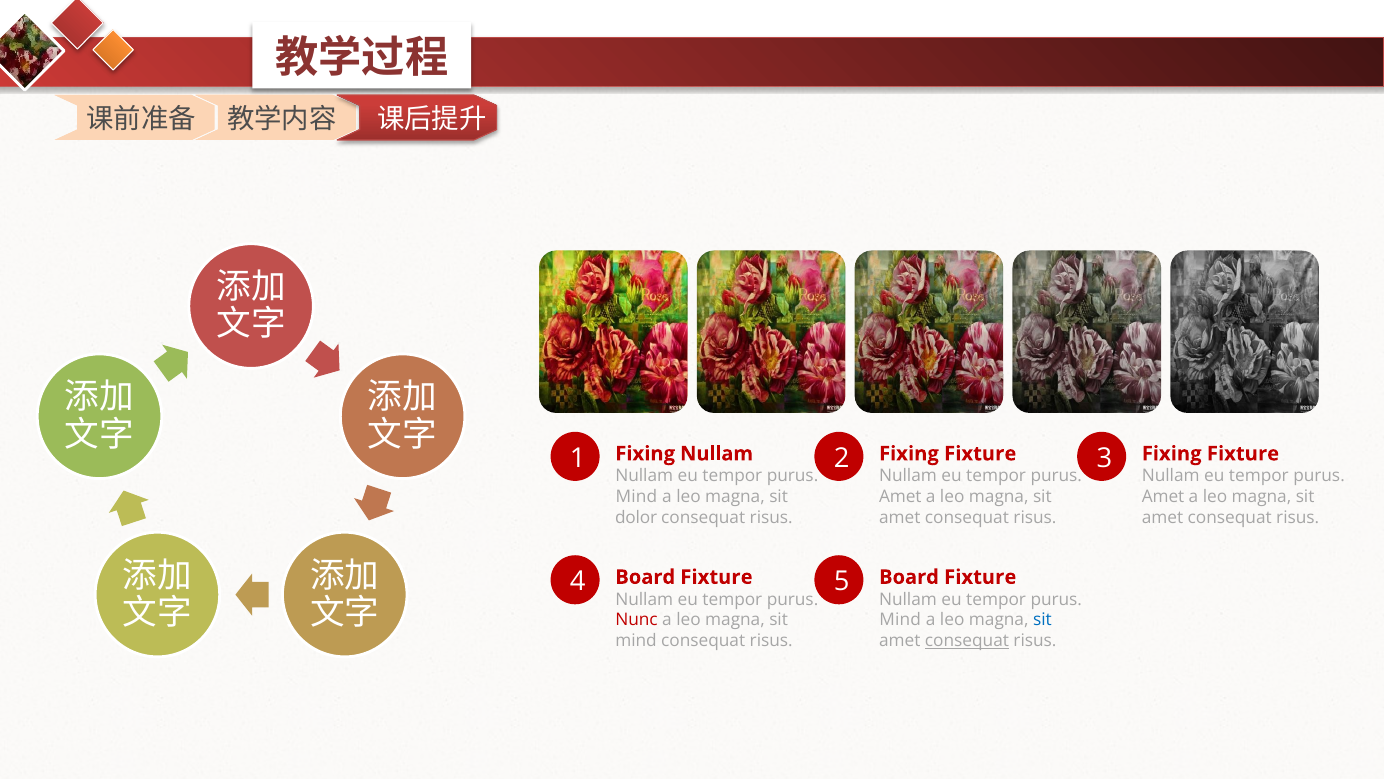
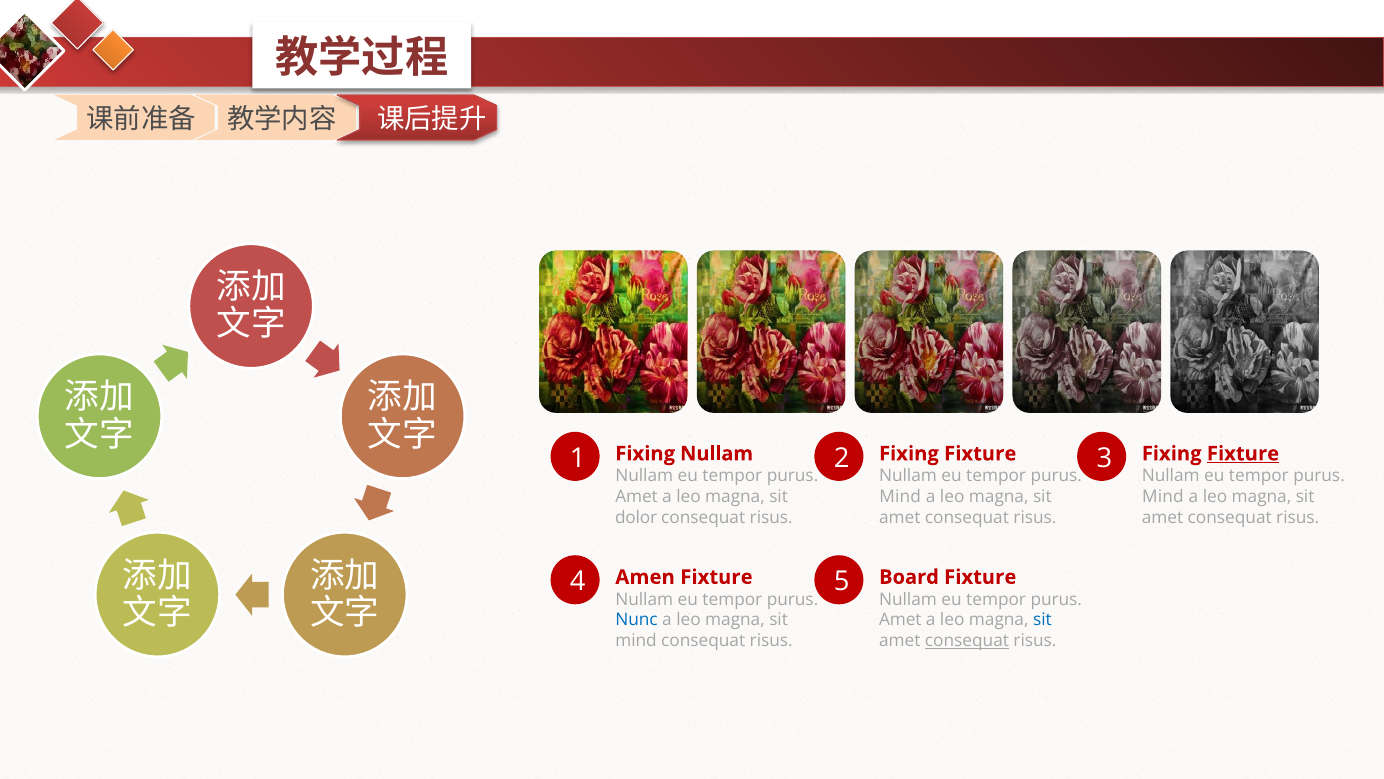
Fixture underline: none -> present (1243, 453)
Mind: Mind -> Amet (637, 496)
Amet: Amet -> Mind (900, 496)
Amet: Amet -> Mind (1163, 496)
Board: Board -> Amen (645, 577)
Nunc colour: red -> blue (636, 620)
Mind: Mind -> Amet (900, 620)
